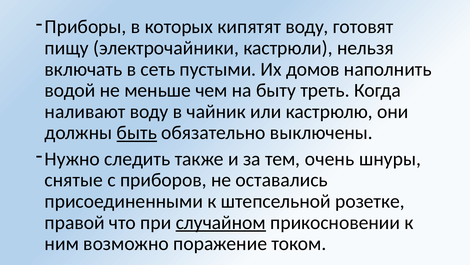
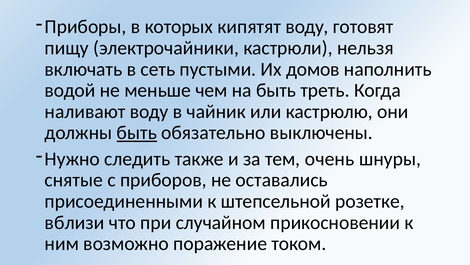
на быту: быту -> быть (276, 90)
правой: правой -> вблизи (75, 222)
случайном underline: present -> none (221, 222)
